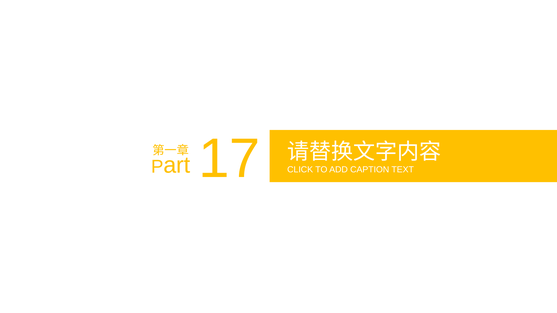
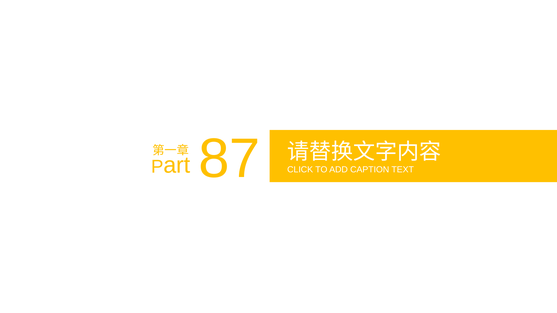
17: 17 -> 87 (229, 159)
